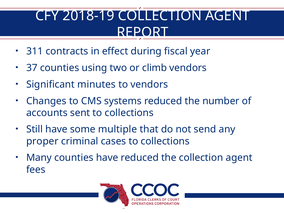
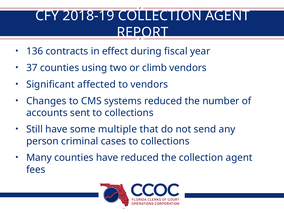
311: 311 -> 136 (35, 51)
minutes: minutes -> affected (97, 84)
proper: proper -> person (42, 141)
